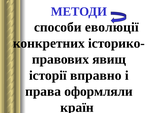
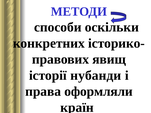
еволюції: еволюції -> оскільки (112, 27)
вправно: вправно -> нубанди (96, 76)
